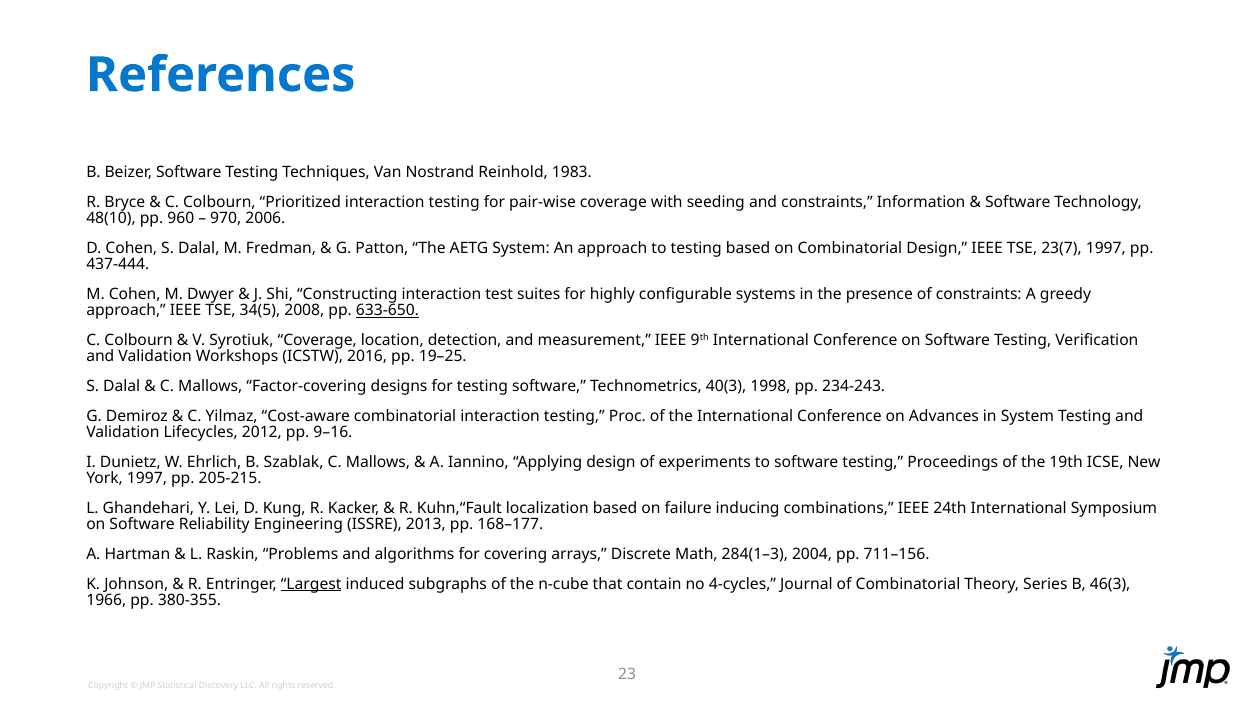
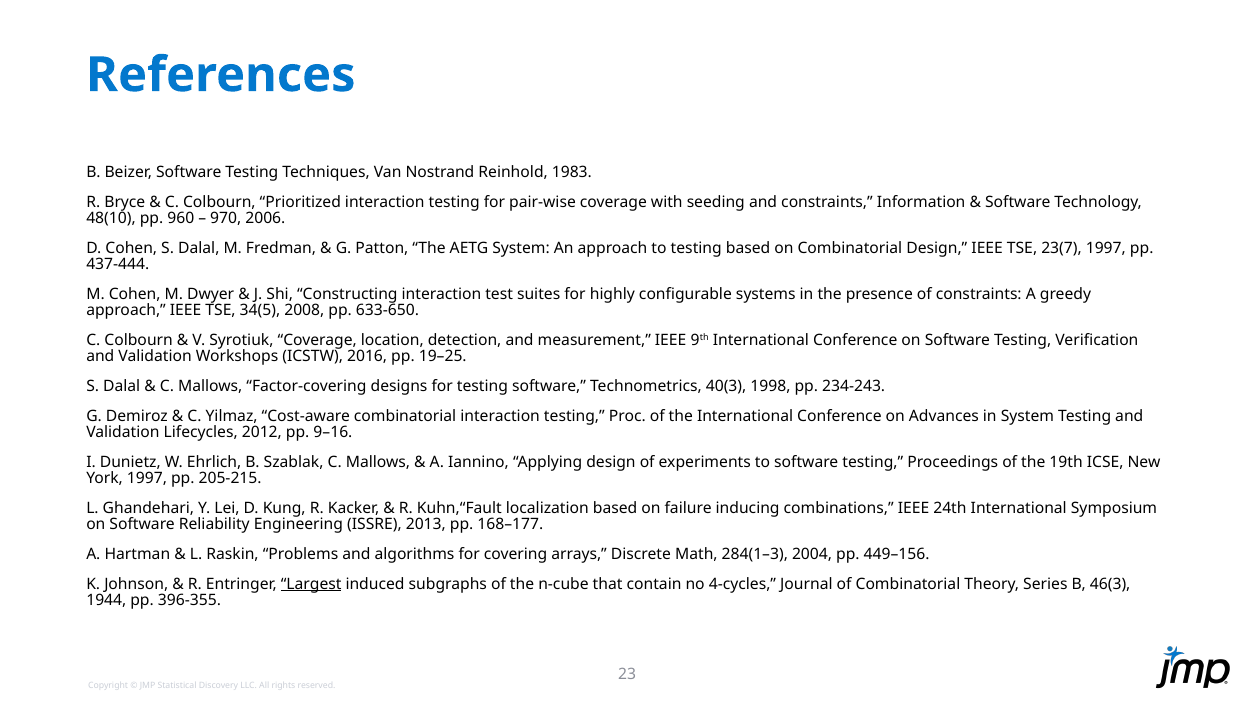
633-650 underline: present -> none (387, 310)
711–156: 711–156 -> 449–156 (897, 554)
1966: 1966 -> 1944 (106, 600)
380-355: 380-355 -> 396-355 (189, 600)
